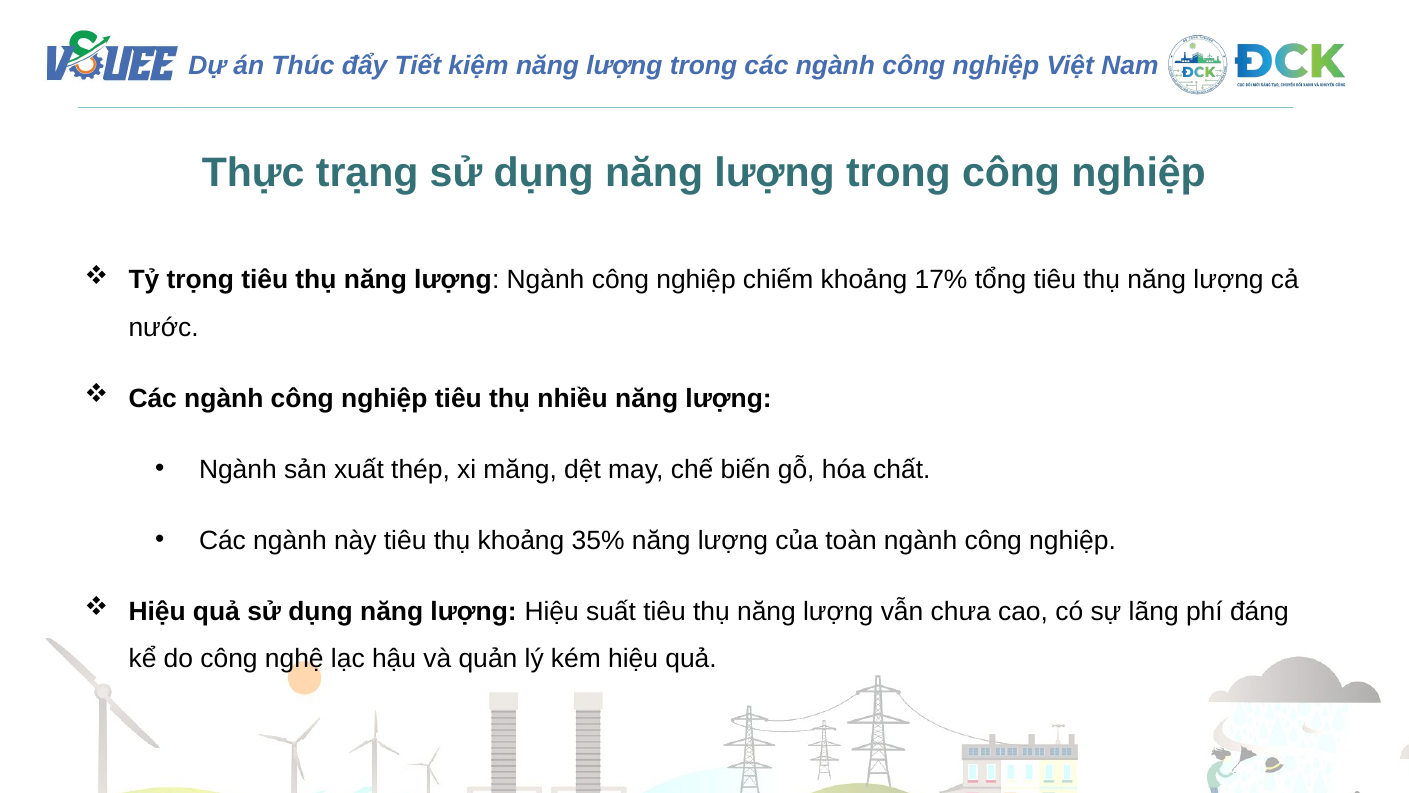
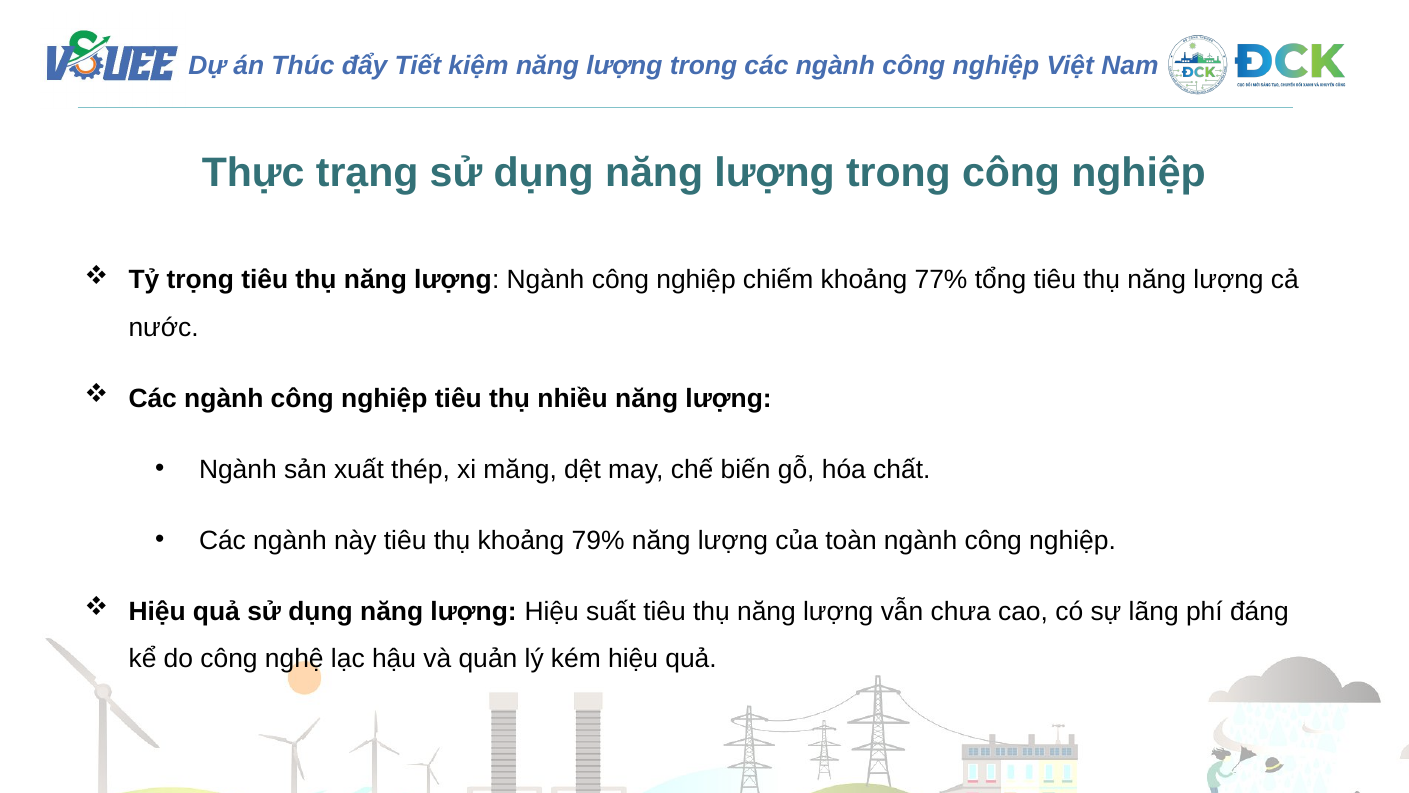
17%: 17% -> 77% (941, 280)
35%: 35% -> 79% (598, 540)
